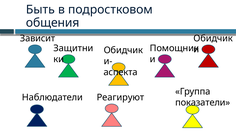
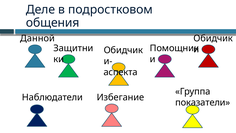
Быть: Быть -> Деле (40, 10)
Зависит: Зависит -> Данной (37, 38)
Реагируют: Реагируют -> Избегание (120, 97)
